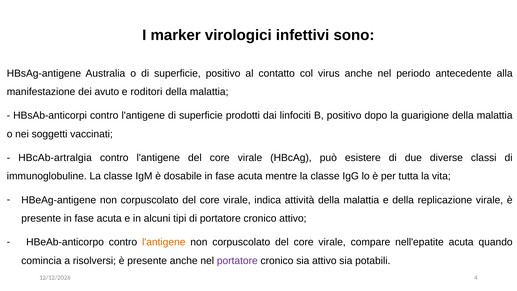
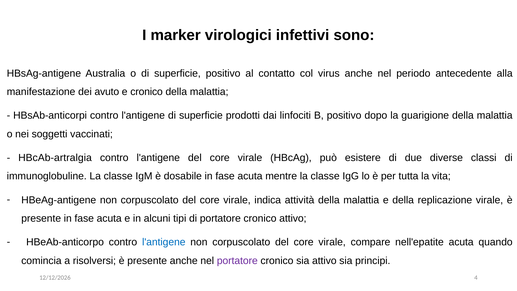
e roditori: roditori -> cronico (147, 92)
l'antigene colour: orange -> blue (164, 242)
potabili: potabili -> principi (373, 261)
